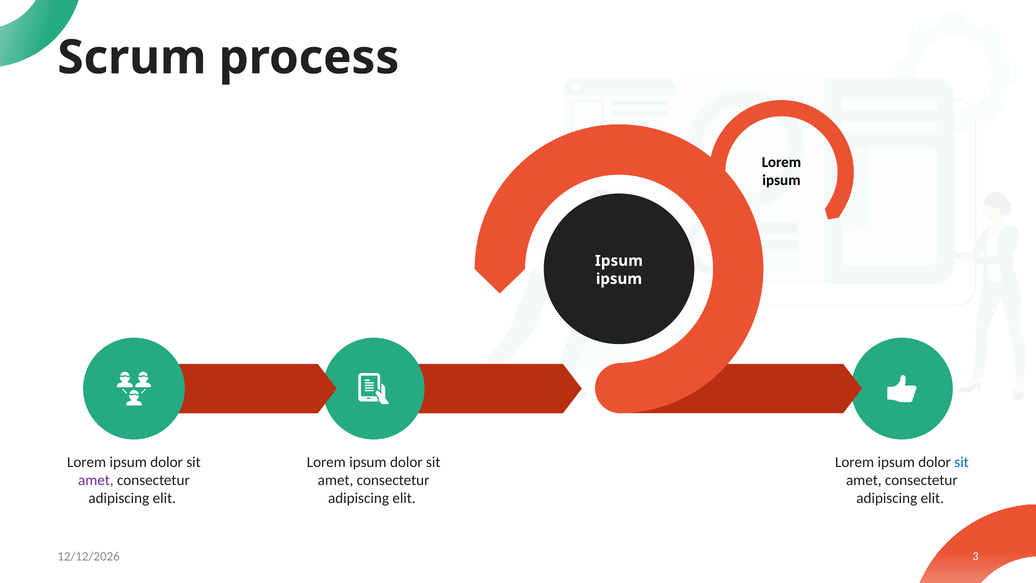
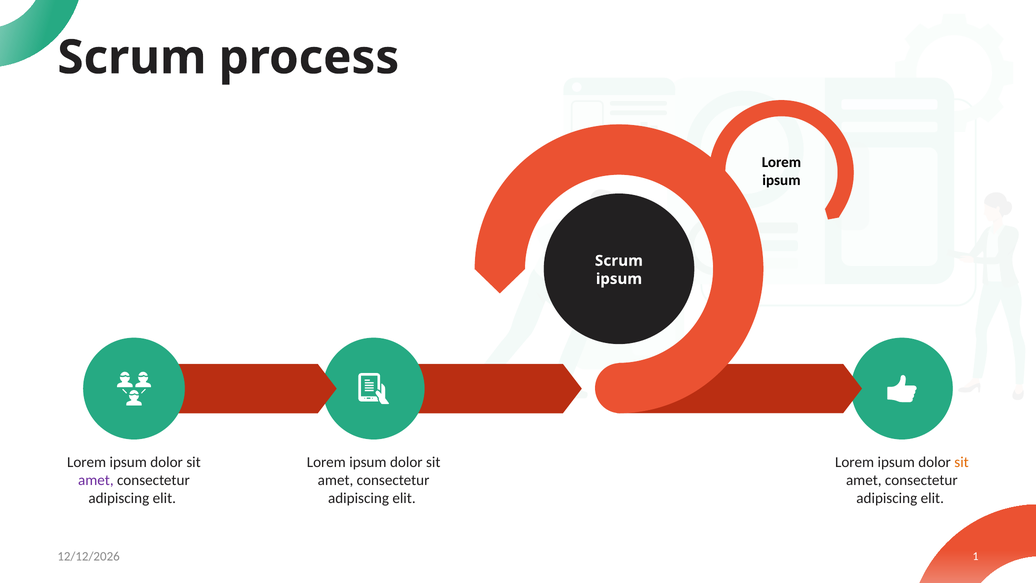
Ipsum: Ipsum -> Scrum (619, 261)
sit colour: blue -> orange (962, 462)
3: 3 -> 1 (976, 556)
